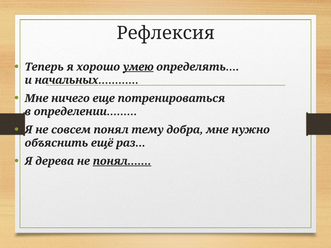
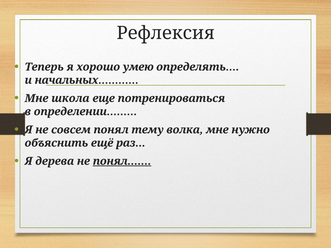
умею underline: present -> none (138, 67)
ничего: ничего -> школа (70, 98)
добра: добра -> волка (185, 130)
